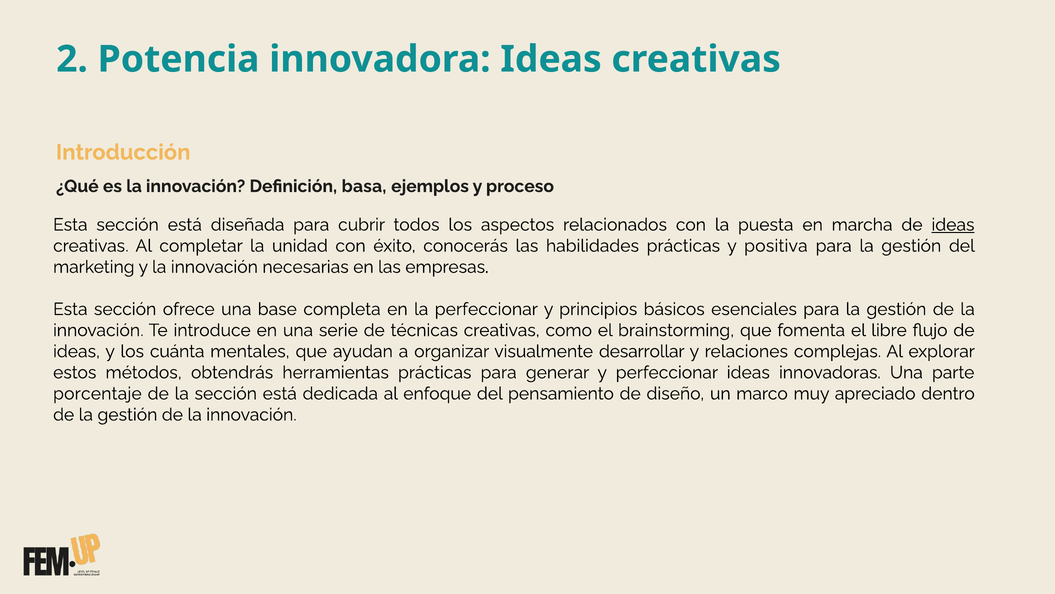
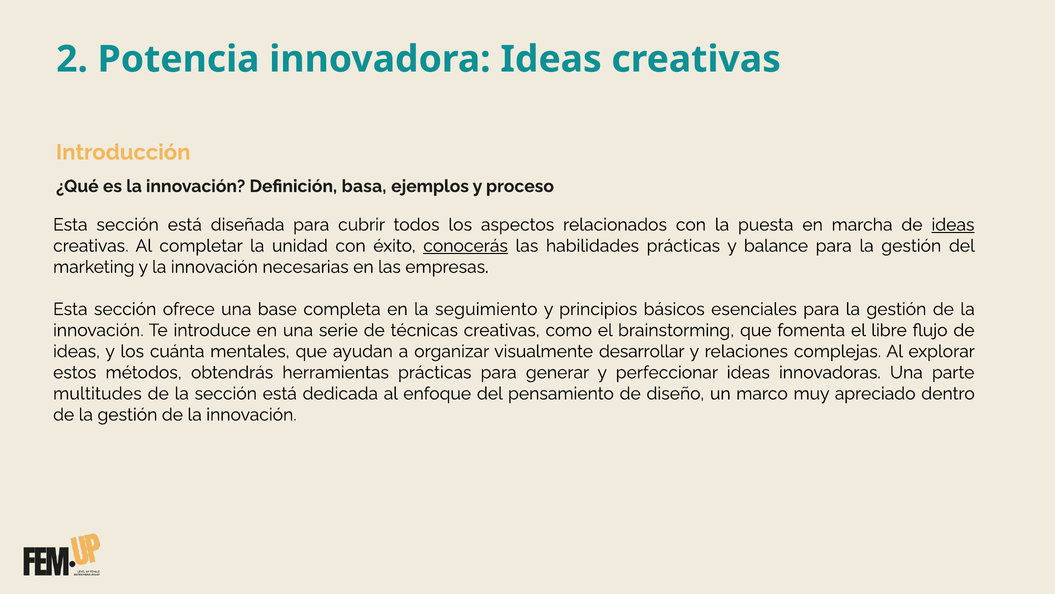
conocerás underline: none -> present (466, 246)
positiva: positiva -> balance (776, 246)
la perfeccionar: perfeccionar -> seguimiento (486, 309)
porcentaje: porcentaje -> multitudes (97, 393)
